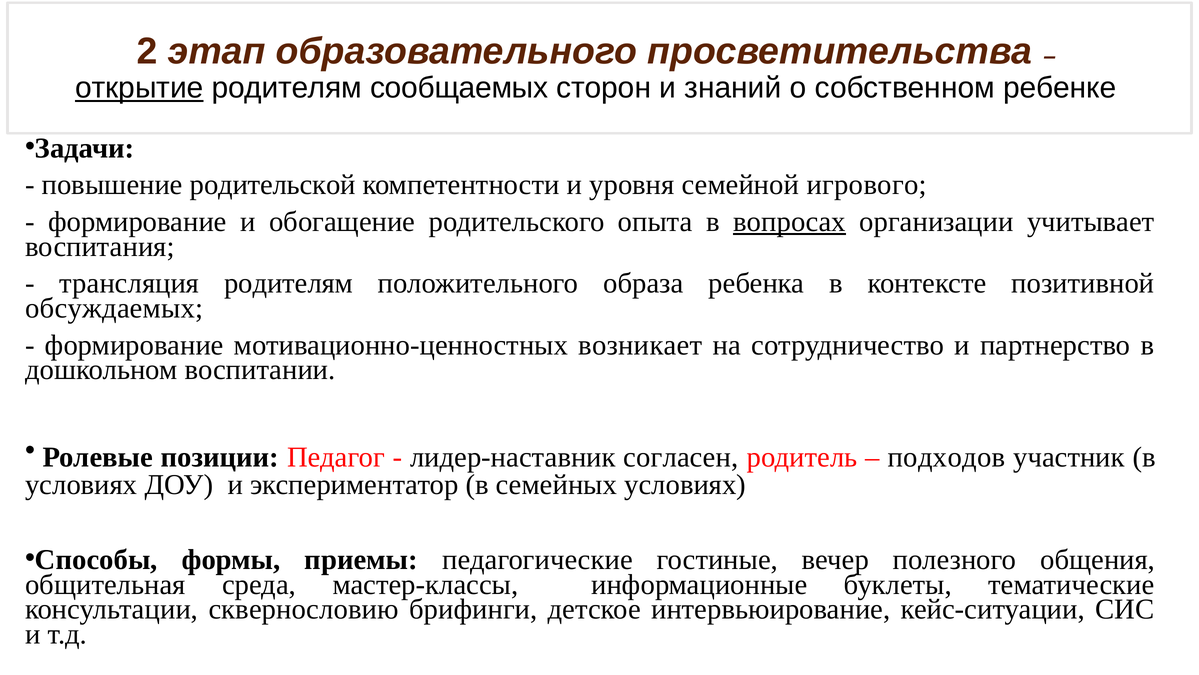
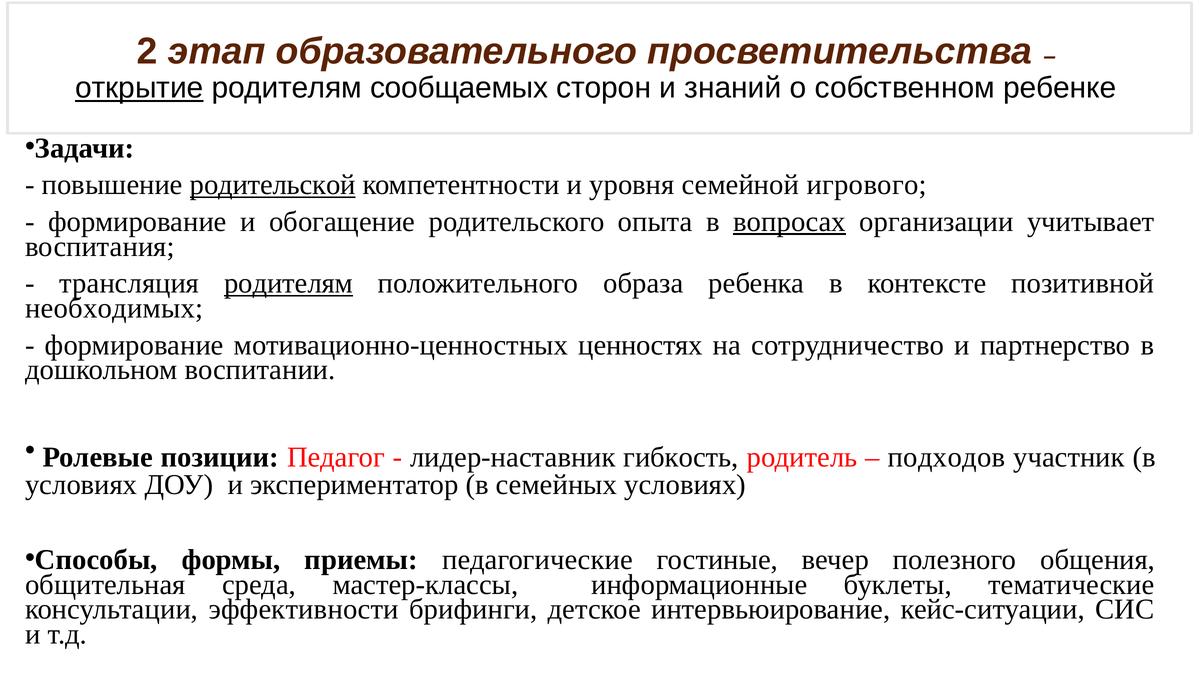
родительской underline: none -> present (273, 185)
родителям underline: none -> present (289, 283)
обсуждаемых: обсуждаемых -> необходимых (114, 308)
возникает: возникает -> ценностях (641, 345)
согласен: согласен -> гибкость (681, 457)
сквернословию: сквернословию -> эффективности (304, 609)
